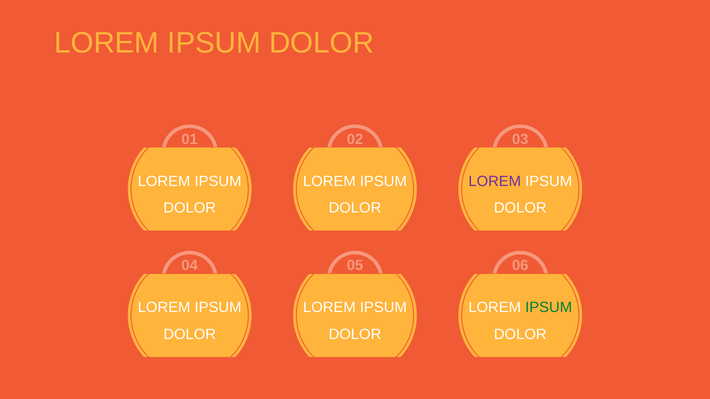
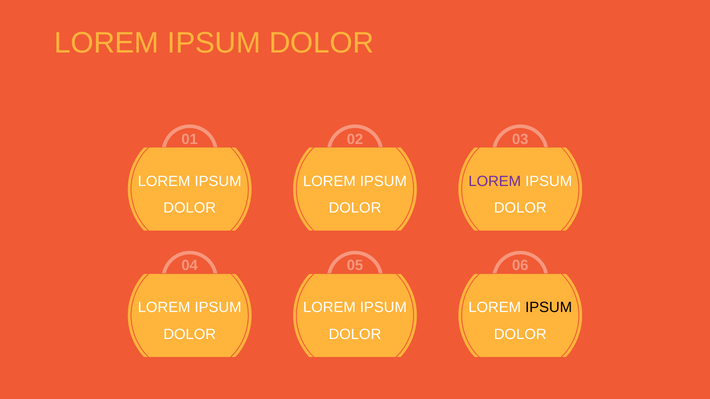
IPSUM colour: green -> black (549, 308)
